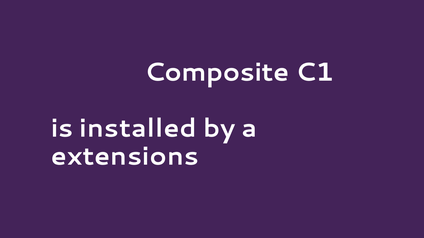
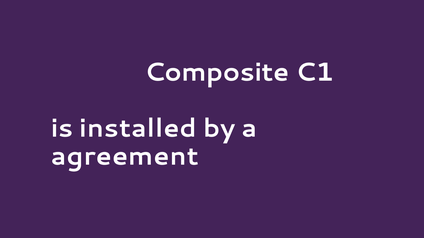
extensions: extensions -> agreement (125, 157)
